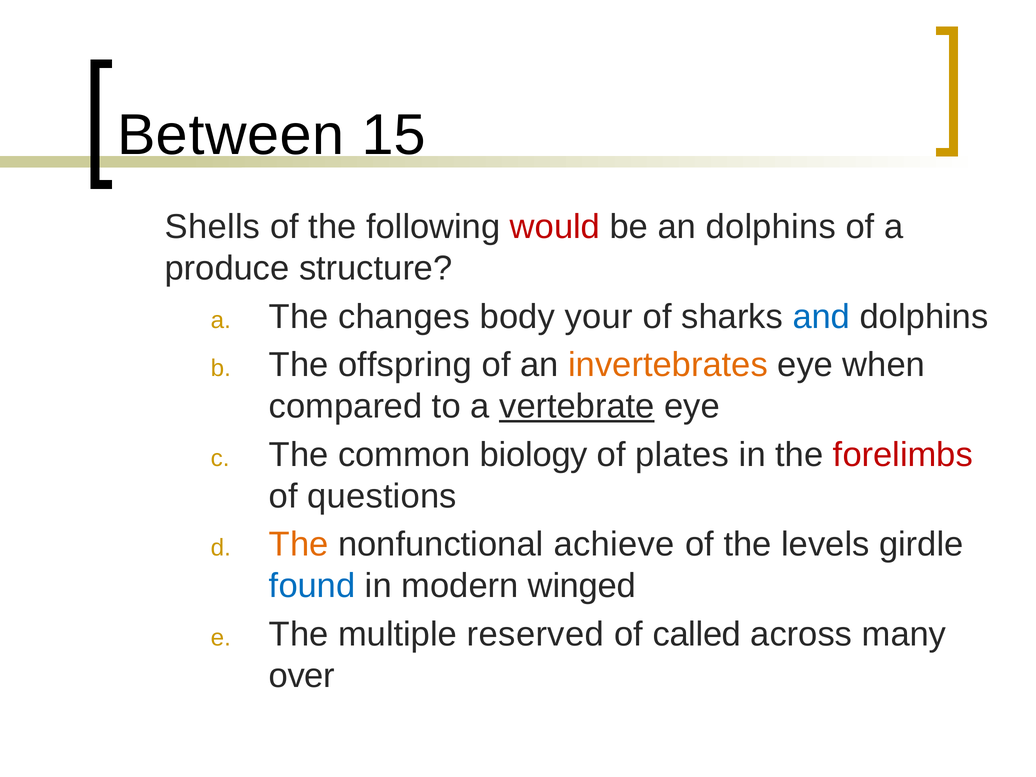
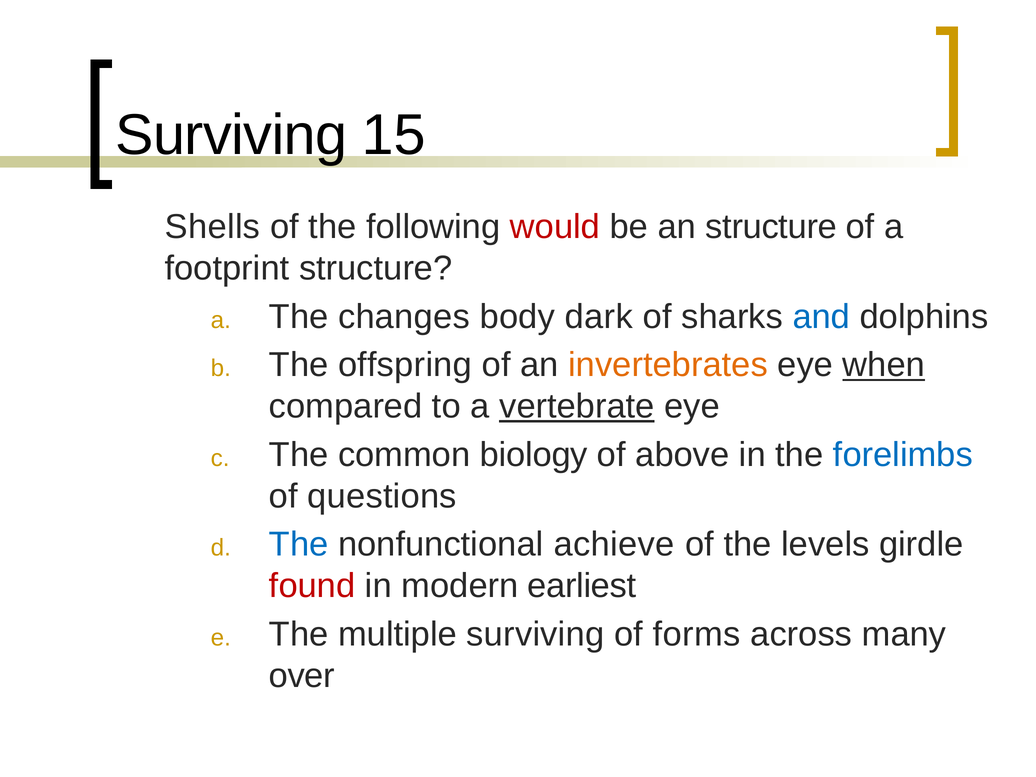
Between: Between -> Surviving (231, 135)
an dolphins: dolphins -> structure (771, 227)
produce: produce -> footprint (227, 268)
your: your -> dark (599, 317)
when underline: none -> present (884, 365)
plates: plates -> above (682, 455)
forelimbs colour: red -> blue (903, 455)
The colour: orange -> blue (299, 545)
found colour: blue -> red (312, 586)
winged: winged -> earliest (582, 586)
multiple reserved: reserved -> surviving (535, 634)
called: called -> forms (697, 634)
